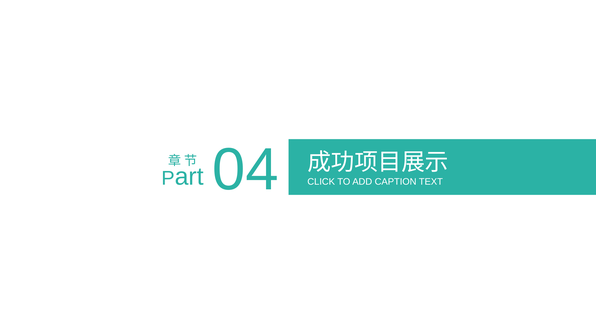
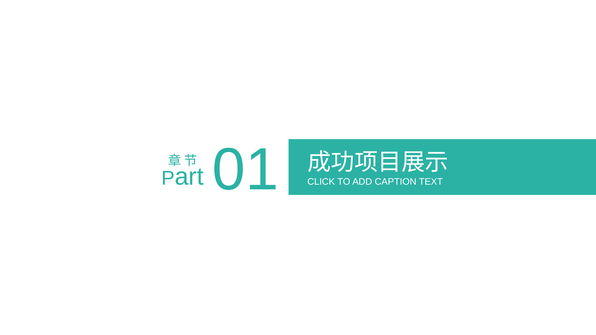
04: 04 -> 01 (245, 170)
